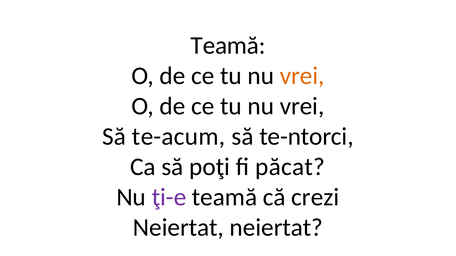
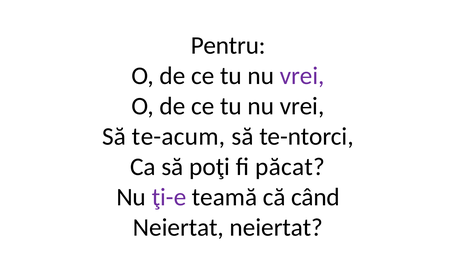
Teamă: Teamă -> Pentru (228, 46)
vrei colour: orange -> purple (302, 76)
crezi: crezi -> când (315, 198)
